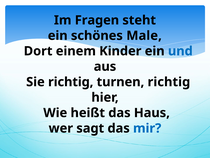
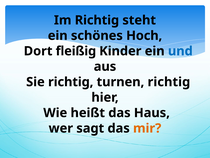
Im Fragen: Fragen -> Richtig (97, 20)
Male: Male -> Hoch (144, 36)
einem: einem -> fleißig (76, 51)
mir colour: blue -> orange (147, 128)
